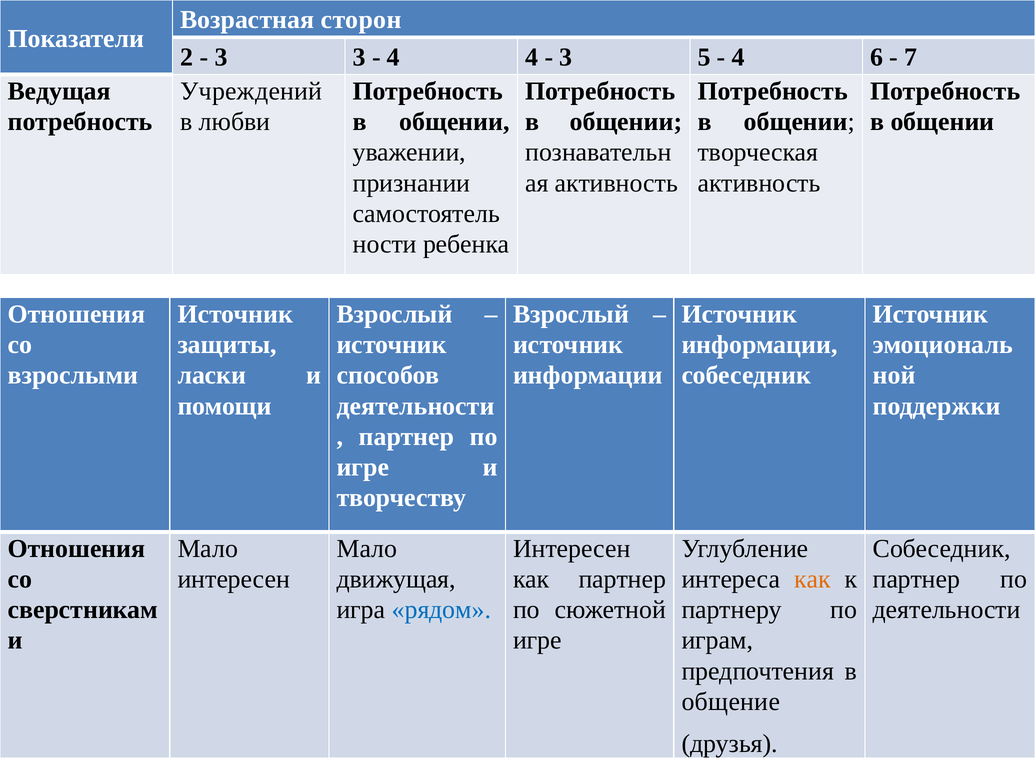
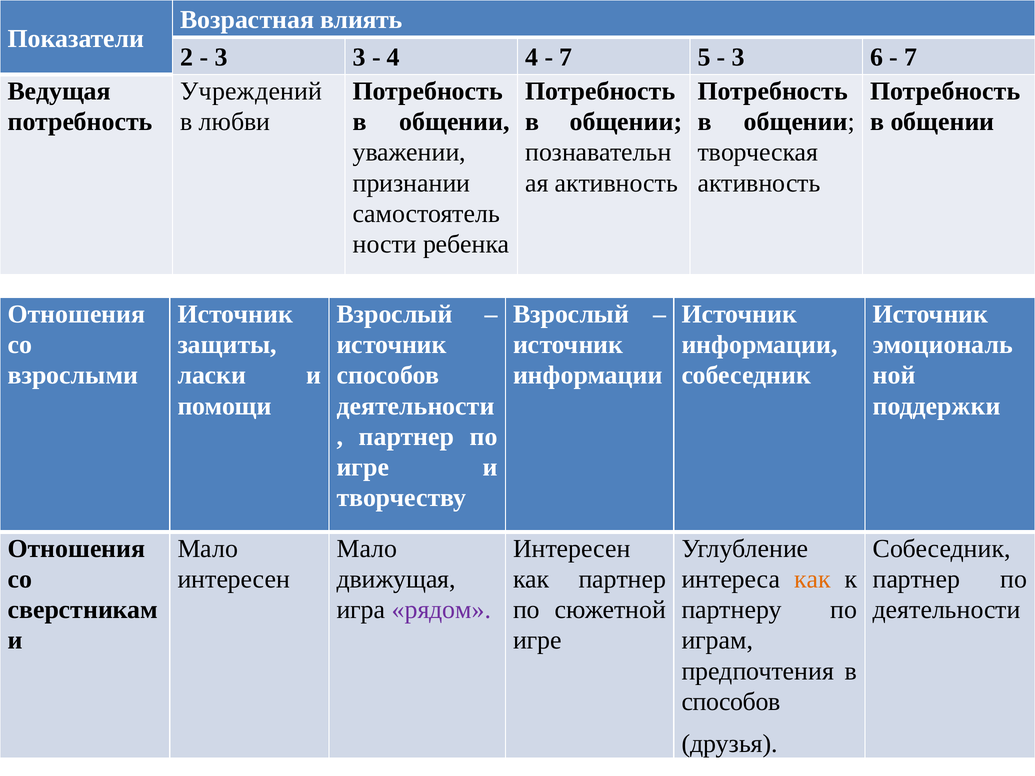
сторон: сторон -> влиять (361, 20)
3: 3 -> 7 (566, 57)
4: 4 -> 3 (738, 57)
рядом colour: blue -> purple (441, 610)
общение: общение -> способов (731, 702)
